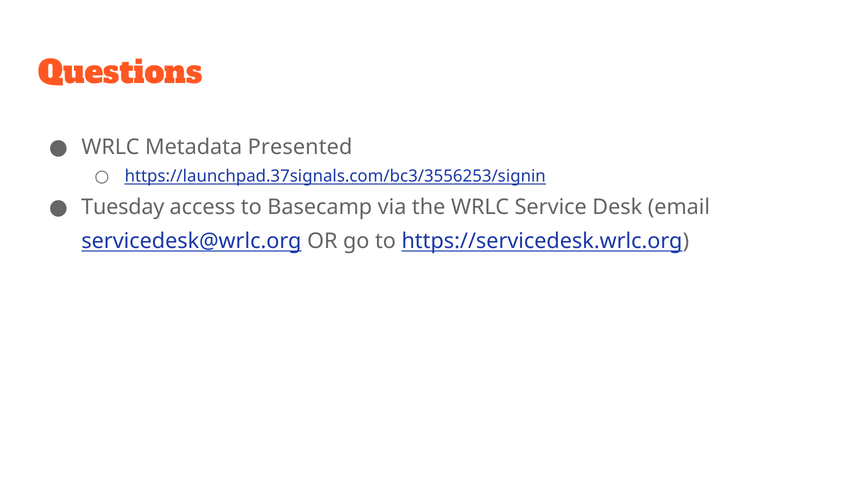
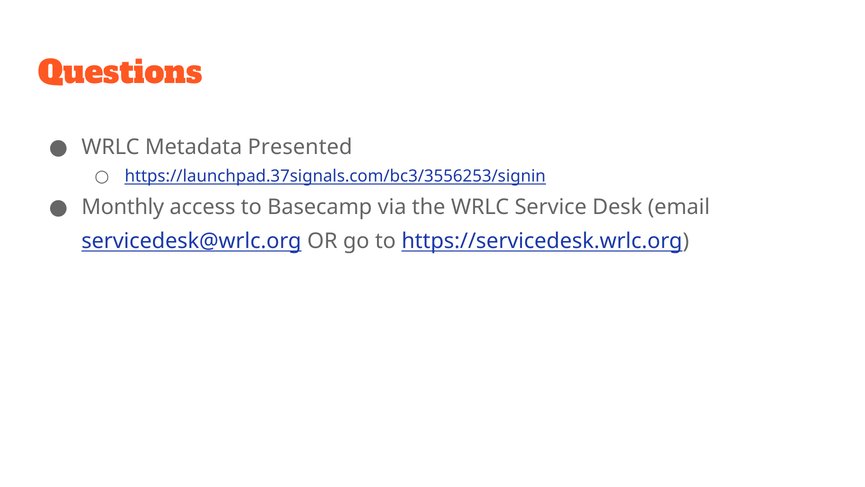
Tuesday: Tuesday -> Monthly (123, 207)
